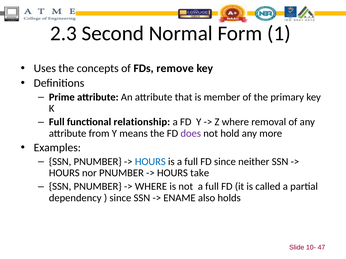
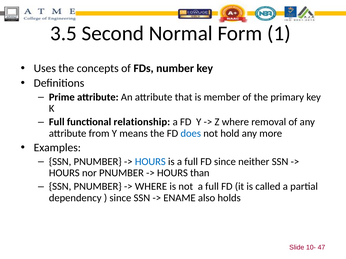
2.3: 2.3 -> 3.5 (64, 33)
remove: remove -> number (175, 68)
does colour: purple -> blue (191, 134)
take: take -> than (200, 173)
